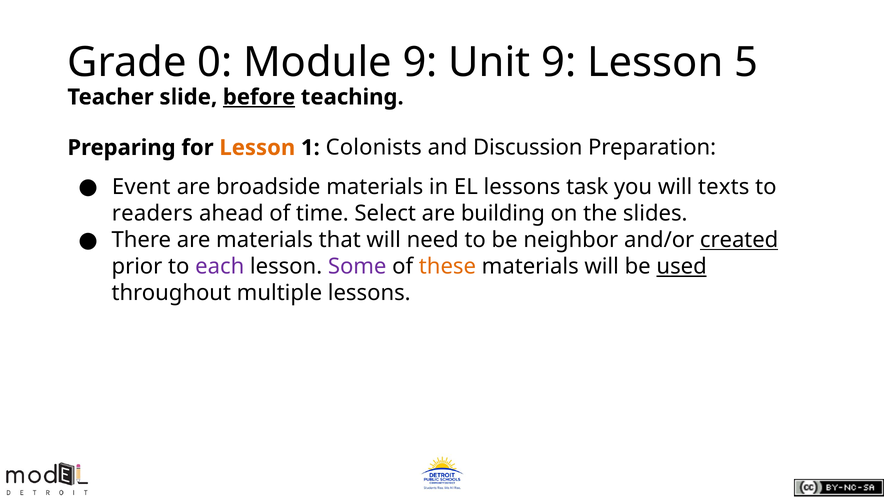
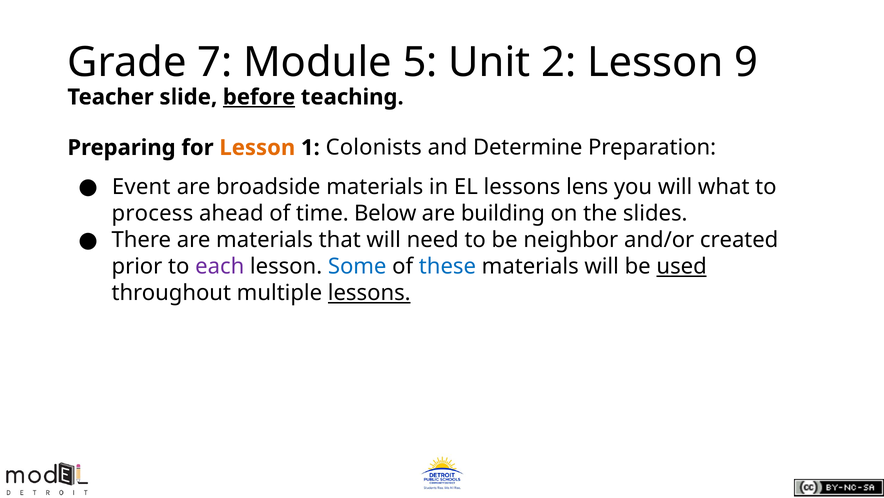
0: 0 -> 7 (215, 62)
Module 9: 9 -> 5 (420, 62)
Unit 9: 9 -> 2 (559, 62)
5: 5 -> 9 (746, 62)
Discussion: Discussion -> Determine (528, 147)
task: task -> lens (587, 187)
texts: texts -> what (724, 187)
readers: readers -> process (152, 213)
Select: Select -> Below (385, 213)
created underline: present -> none (739, 240)
Some colour: purple -> blue (357, 266)
these colour: orange -> blue (447, 266)
lessons underline: none -> present (369, 293)
